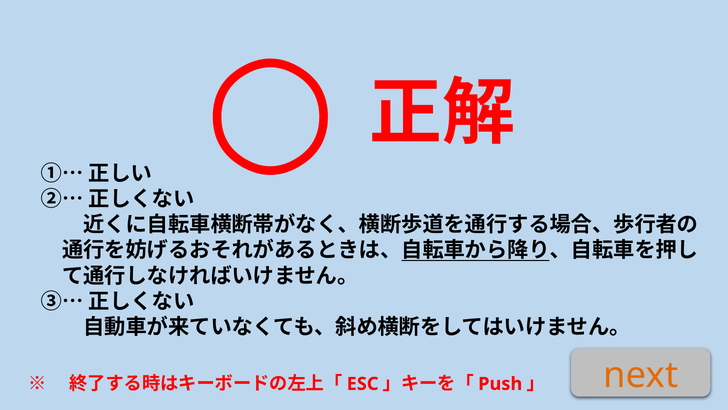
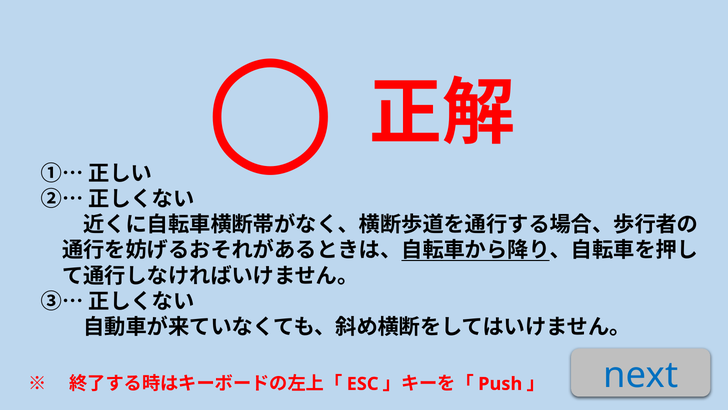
next colour: orange -> blue (641, 375)
